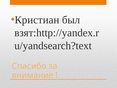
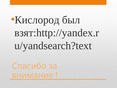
Кристиан: Кристиан -> Кислород (37, 20)
